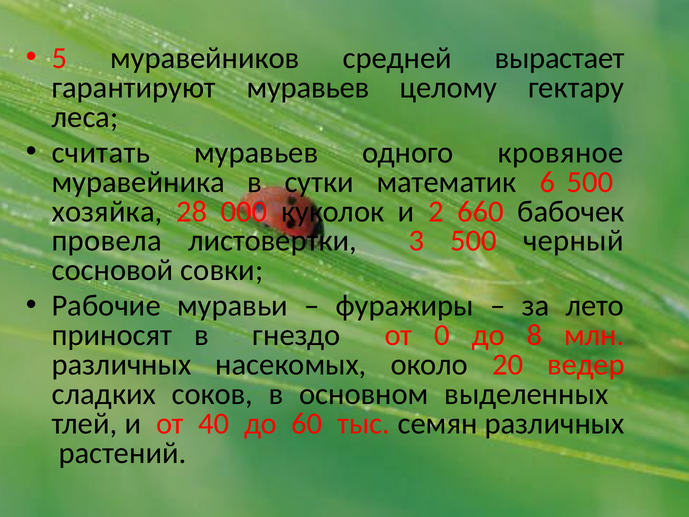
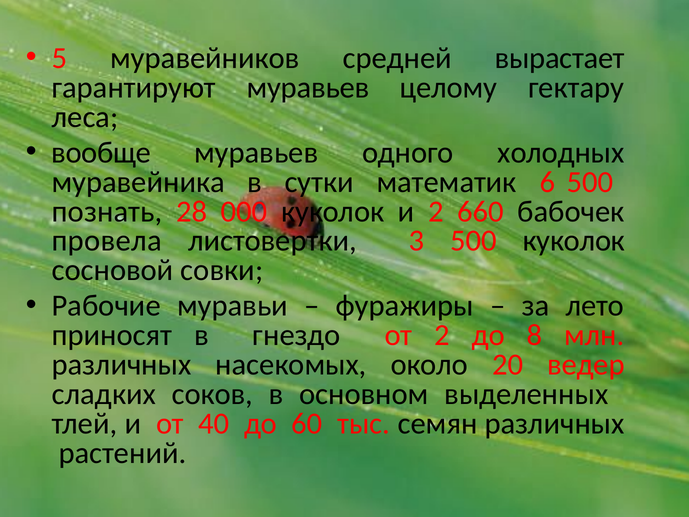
считать: считать -> вообще (101, 153)
кровяное: кровяное -> холодных (561, 153)
хозяйка: хозяйка -> познать (107, 211)
500 черный: черный -> куколок (574, 241)
от 0: 0 -> 2 (442, 335)
